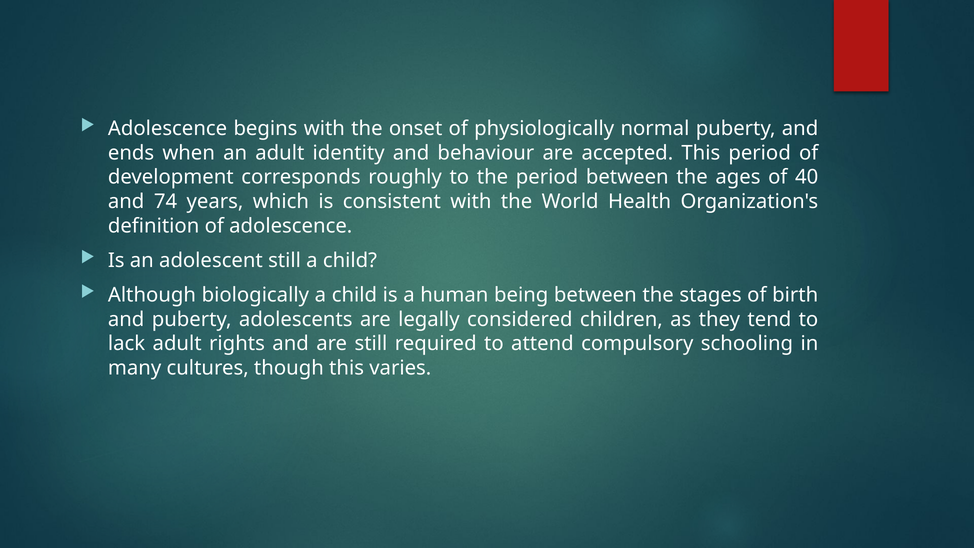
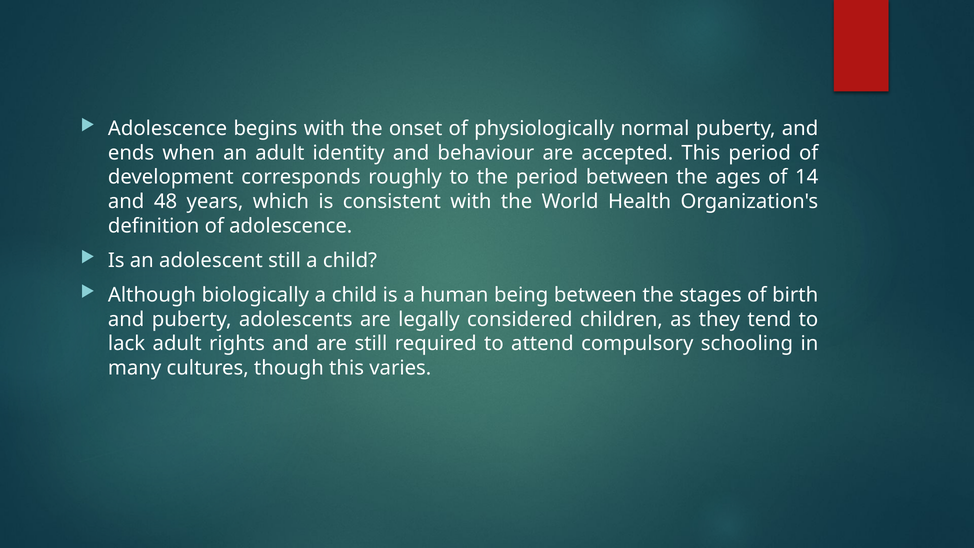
40: 40 -> 14 (807, 177)
74: 74 -> 48 (166, 202)
